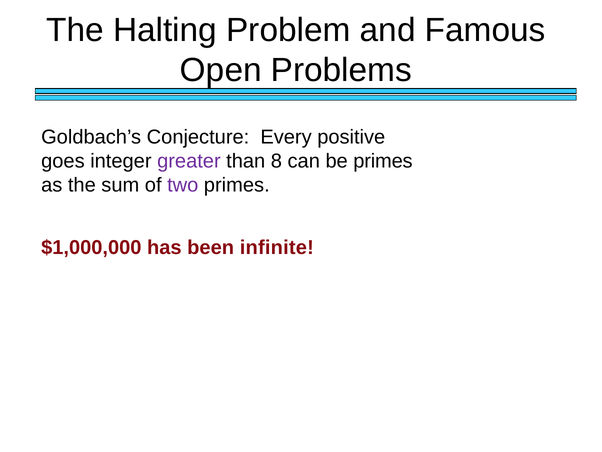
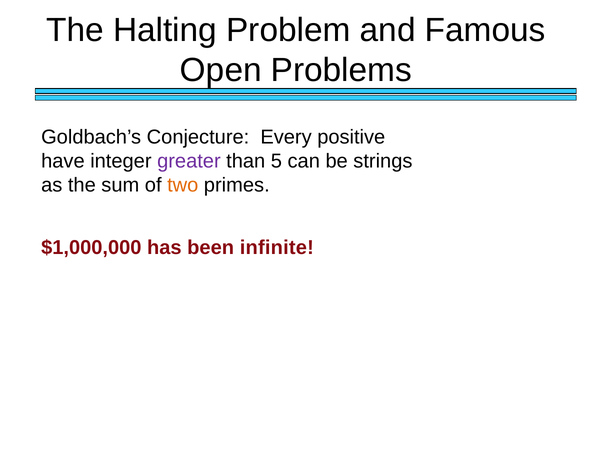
goes: goes -> have (63, 161)
8: 8 -> 5 (276, 161)
be primes: primes -> strings (383, 161)
two colour: purple -> orange (183, 185)
